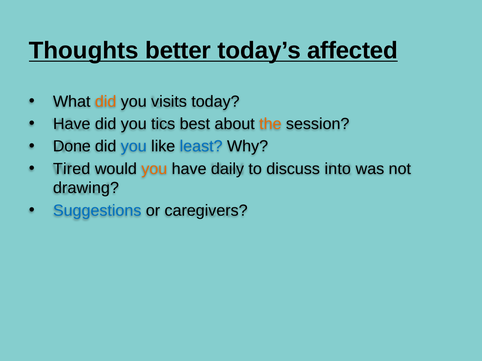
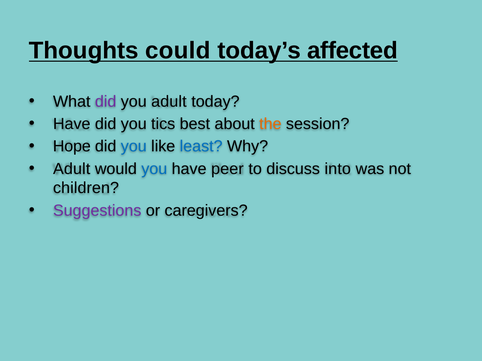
better: better -> could (178, 51)
did colour: orange -> purple (106, 102)
you visits: visits -> adult (169, 102)
Done: Done -> Hope (72, 147)
Tired: Tired -> Adult (72, 169)
you colour: orange -> blue (154, 169)
daily: daily -> peer (227, 169)
drawing: drawing -> children (86, 188)
Suggestions colour: blue -> purple (97, 211)
